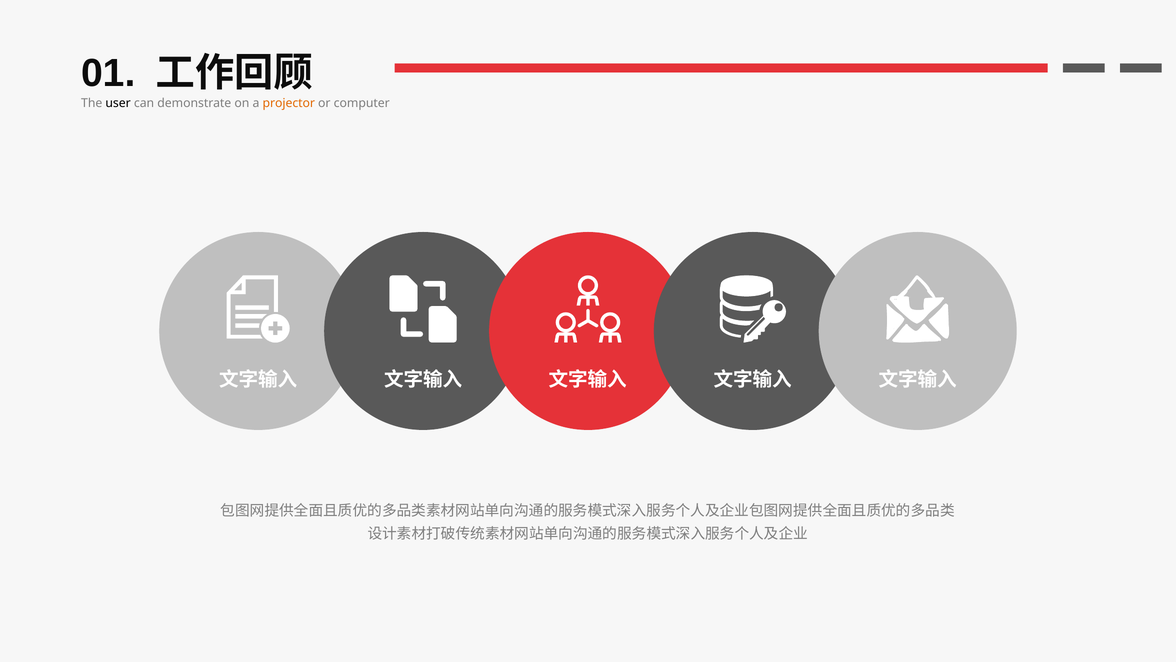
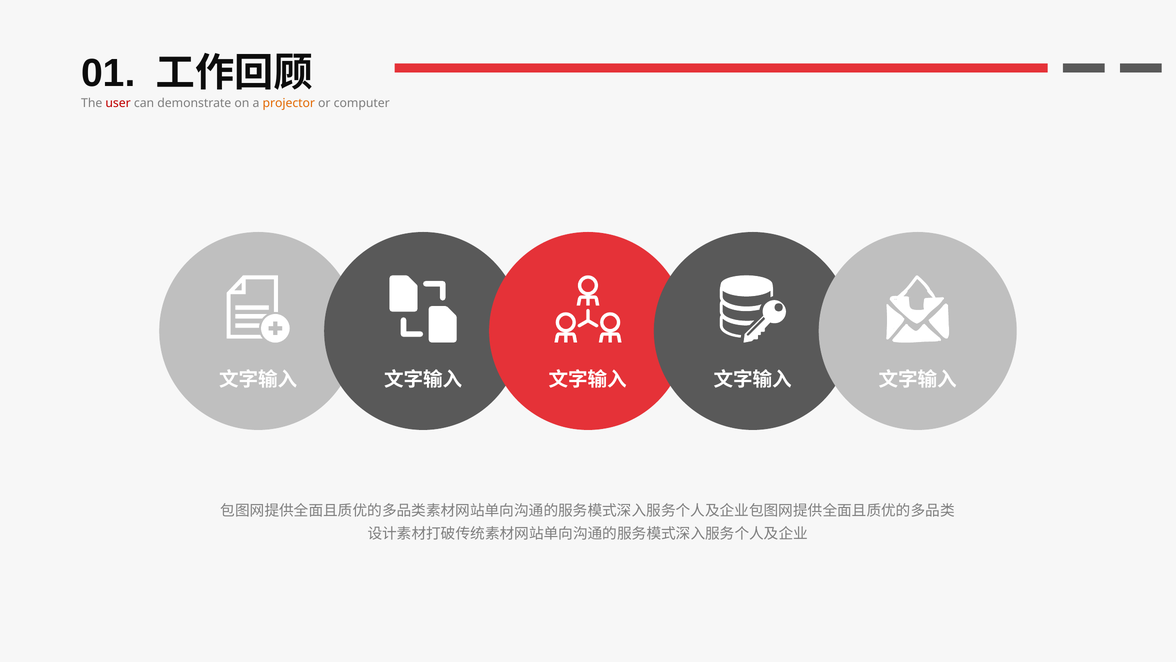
user colour: black -> red (118, 103)
